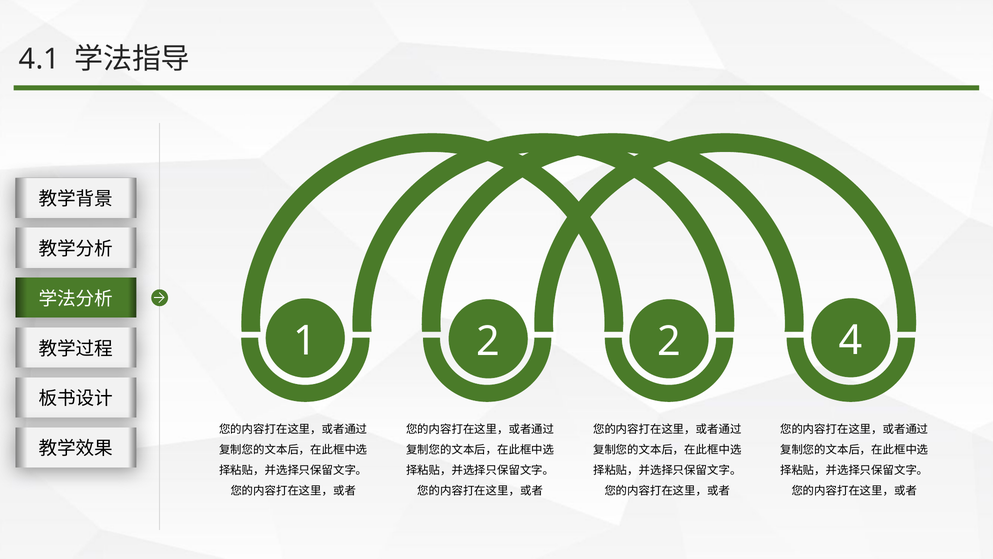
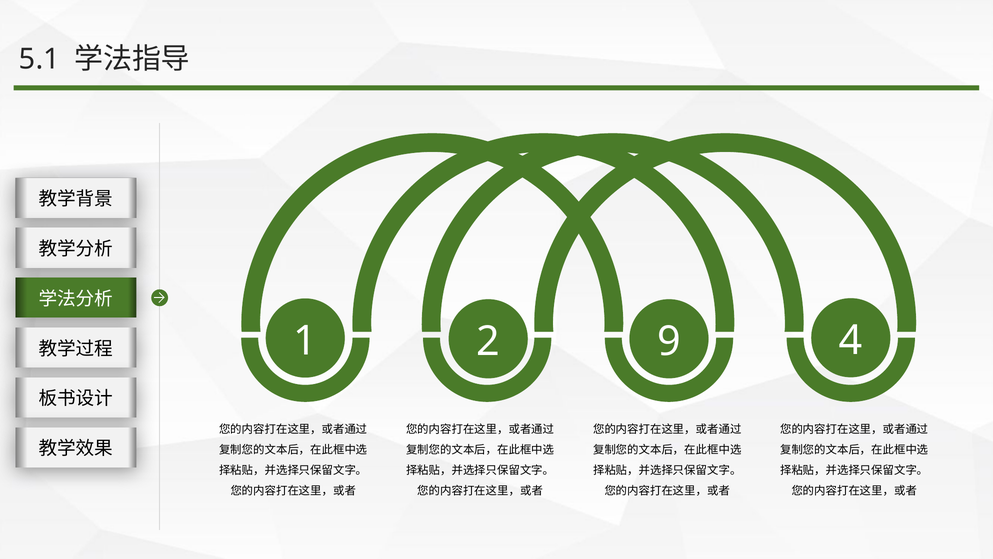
4.1: 4.1 -> 5.1 (39, 59)
2 2: 2 -> 9 (669, 341)
